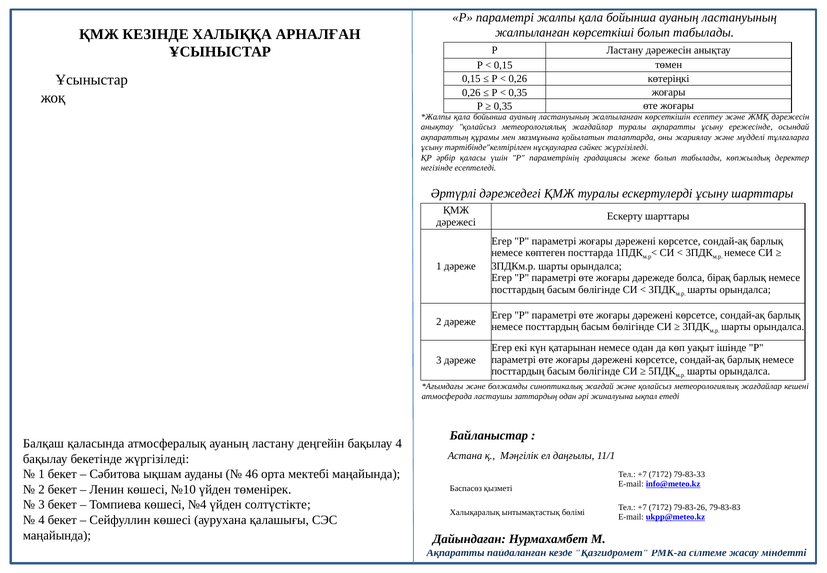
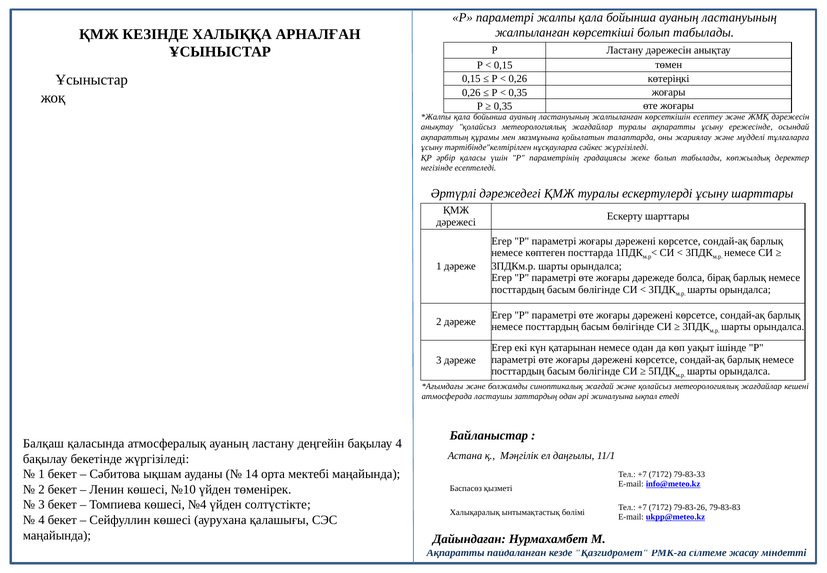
46: 46 -> 14 (252, 474)
